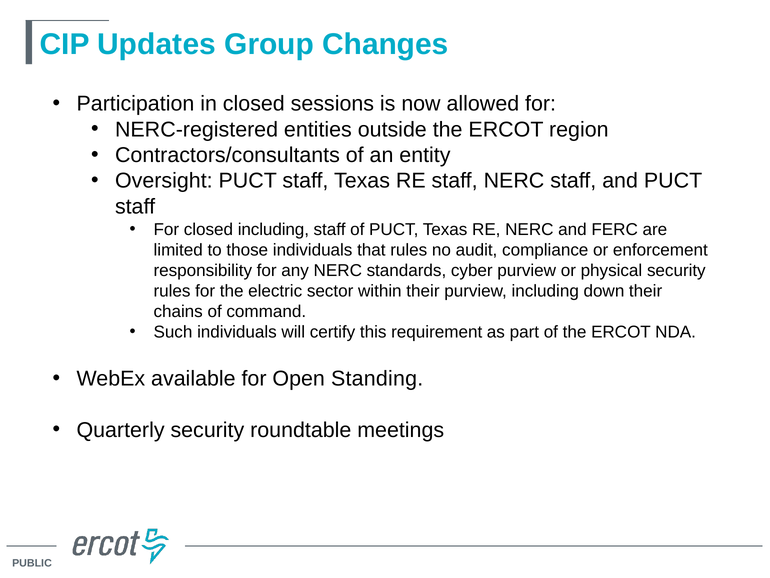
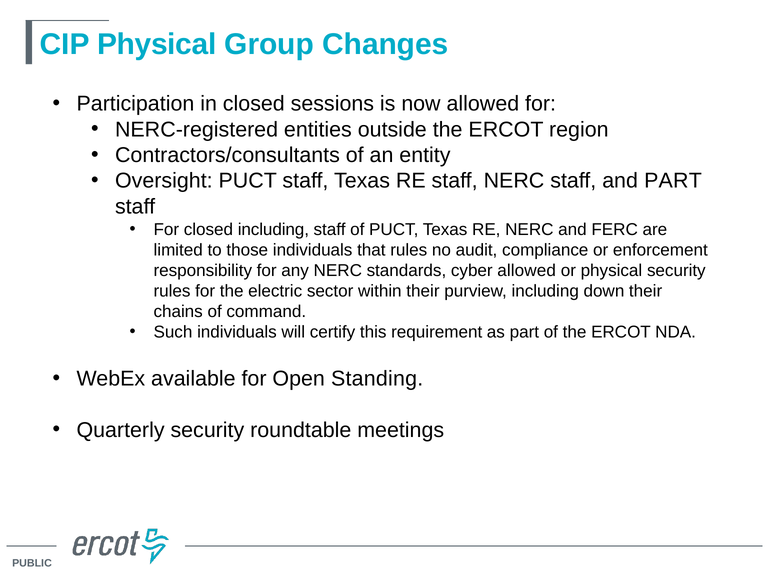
CIP Updates: Updates -> Physical (157, 44)
and PUCT: PUCT -> PART (673, 181)
cyber purview: purview -> allowed (527, 270)
